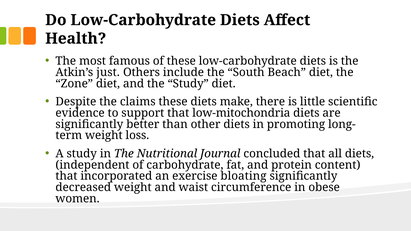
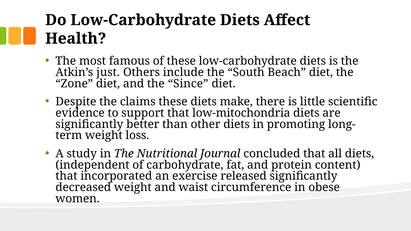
the Study: Study -> Since (188, 84)
bloating: bloating -> released (244, 176)
